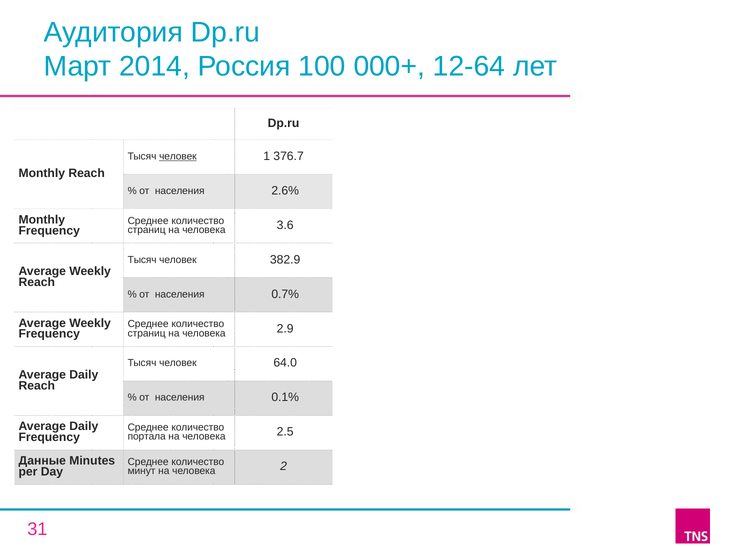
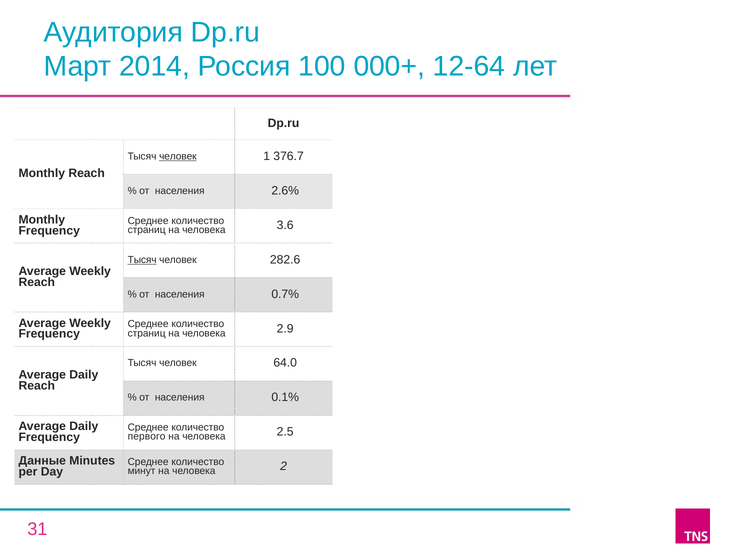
Тысяч underline: none -> present (142, 260)
382.9: 382.9 -> 282.6 (285, 259)
портала: портала -> первого (147, 436)
